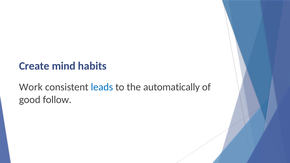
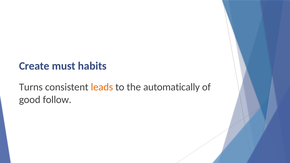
mind: mind -> must (64, 66)
Work: Work -> Turns (31, 87)
leads colour: blue -> orange (102, 87)
